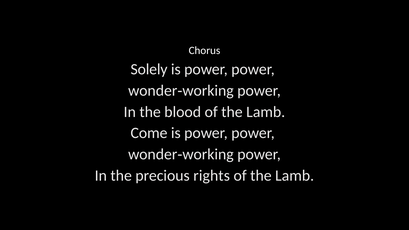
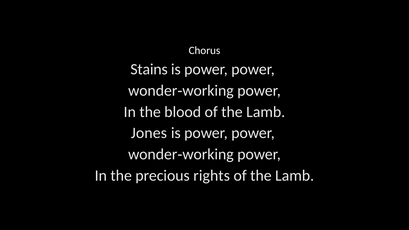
Solely: Solely -> Stains (149, 69)
Come: Come -> Jones (149, 133)
